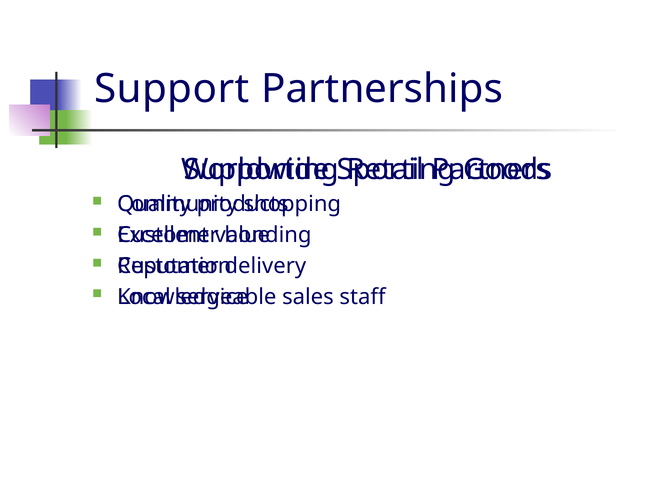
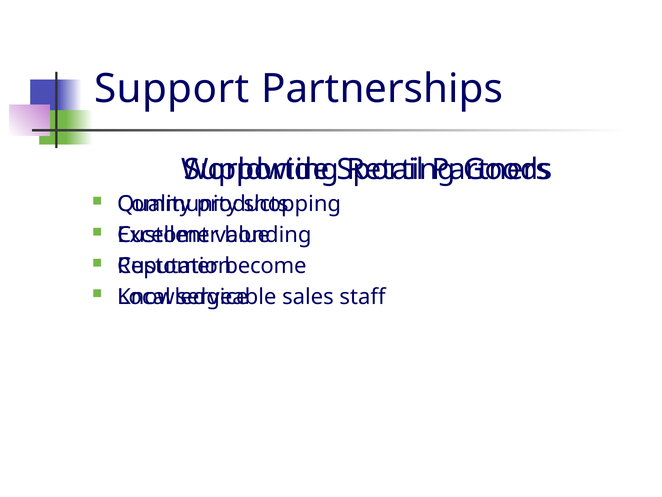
delivery: delivery -> become (265, 266)
